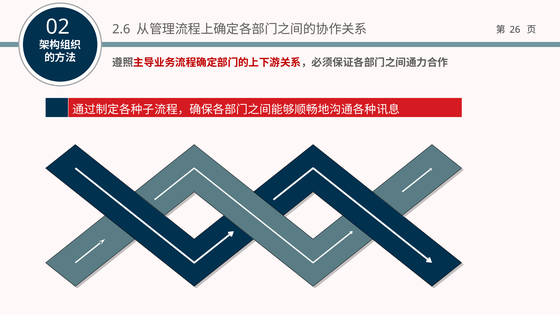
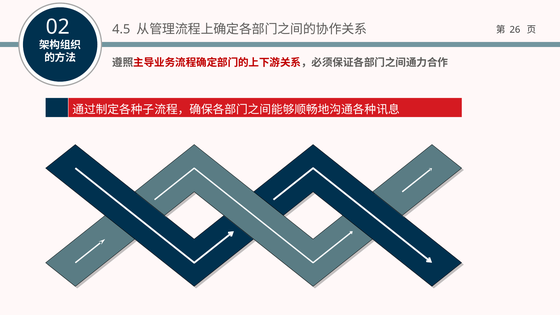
2.6: 2.6 -> 4.5 (121, 29)
